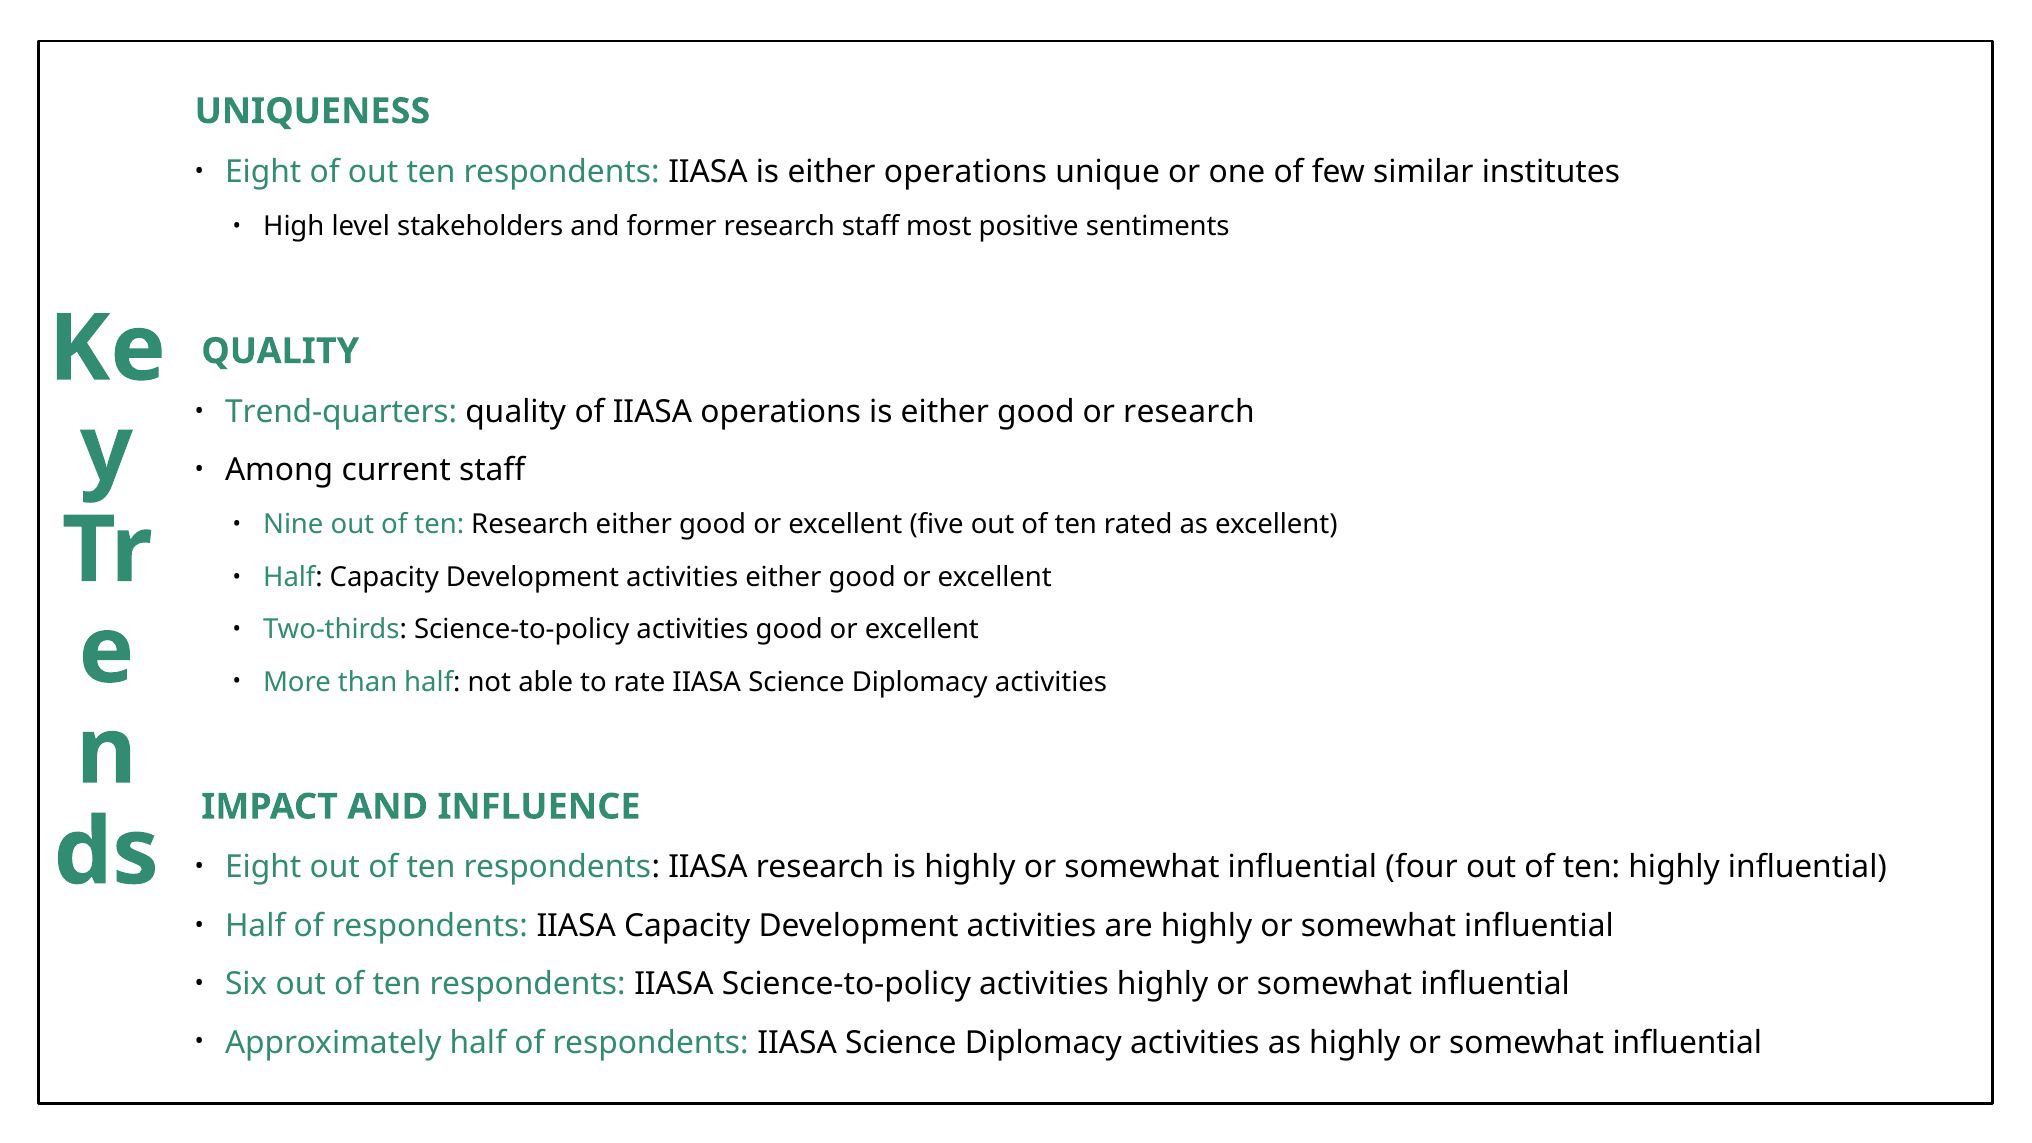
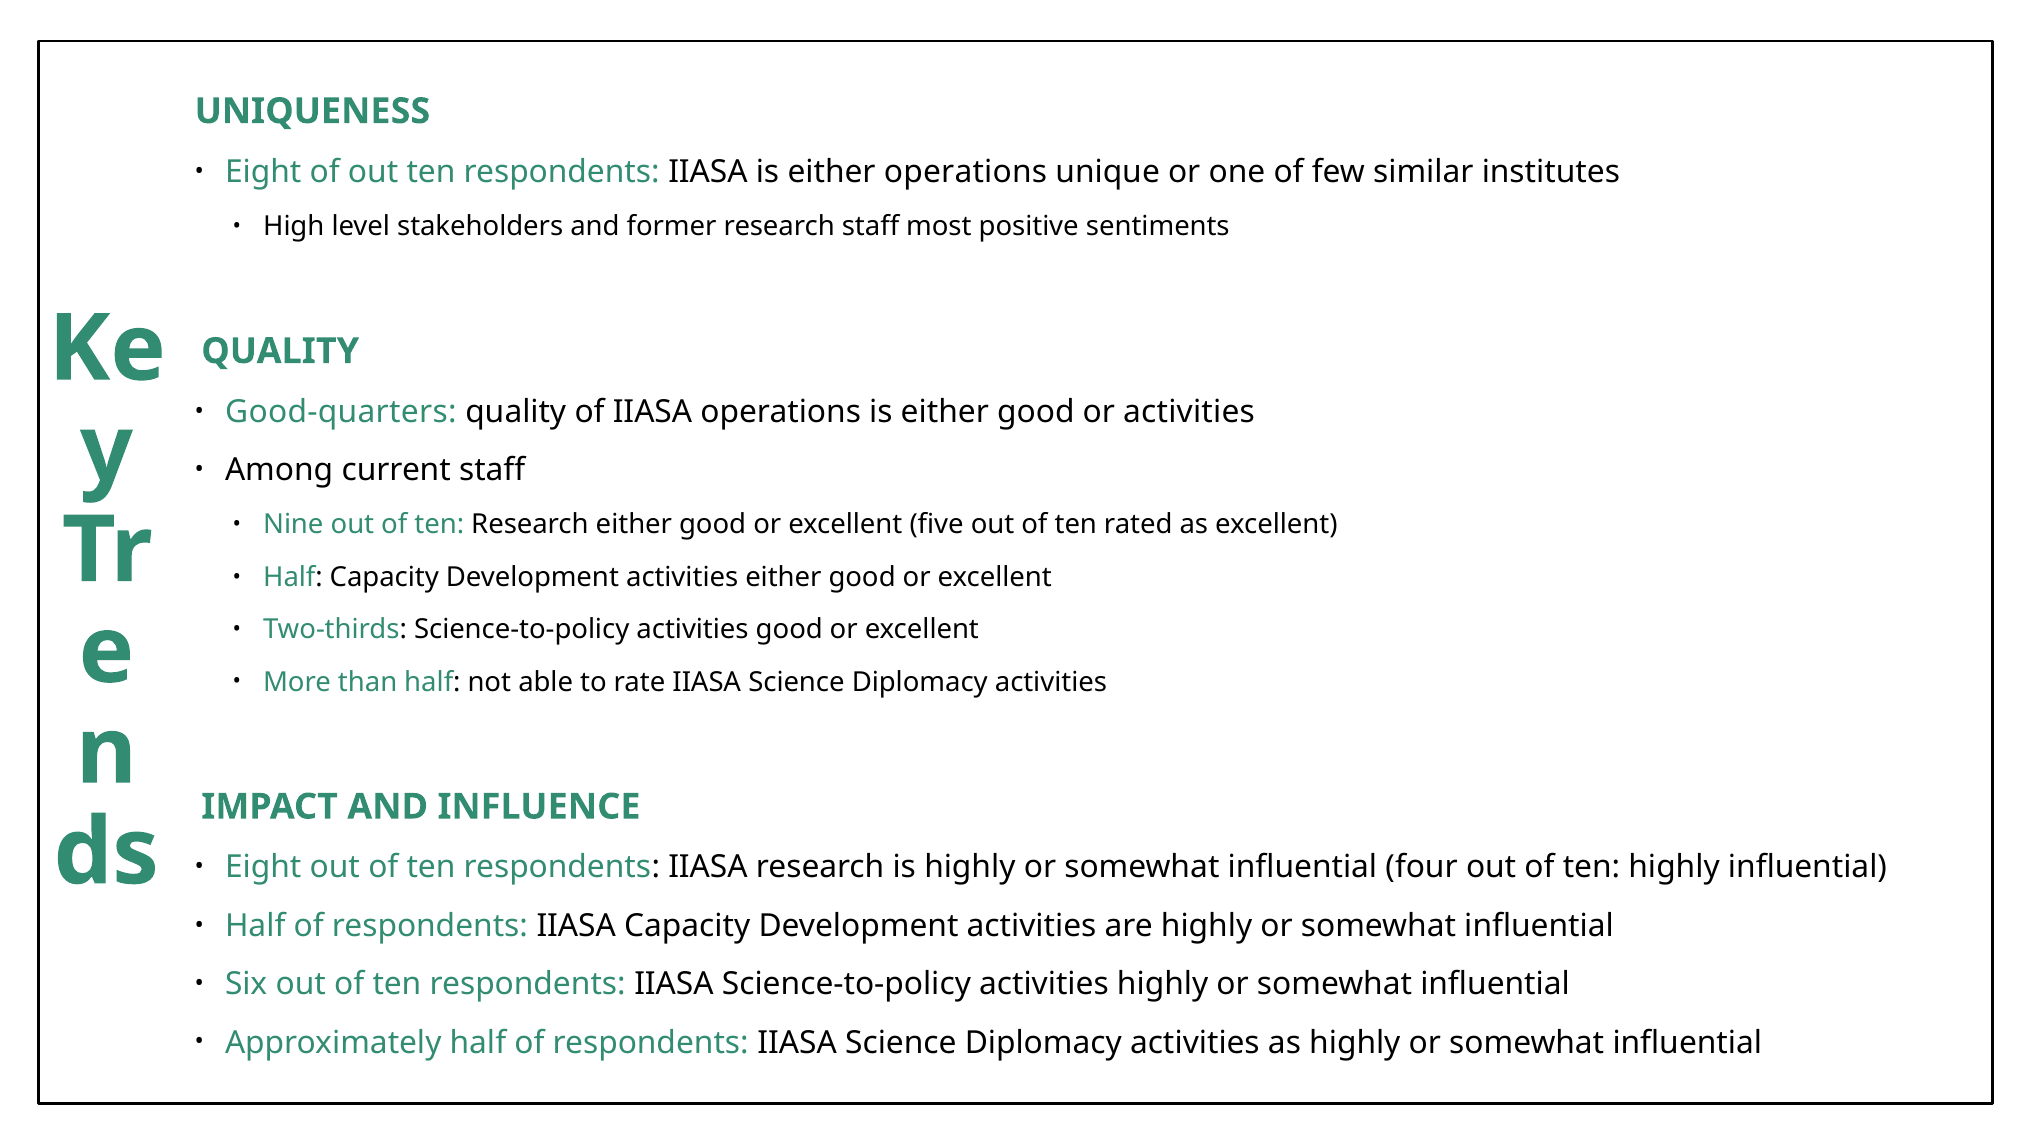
Trend-quarters: Trend-quarters -> Good-quarters (341, 412)
or research: research -> activities (1189, 412)
